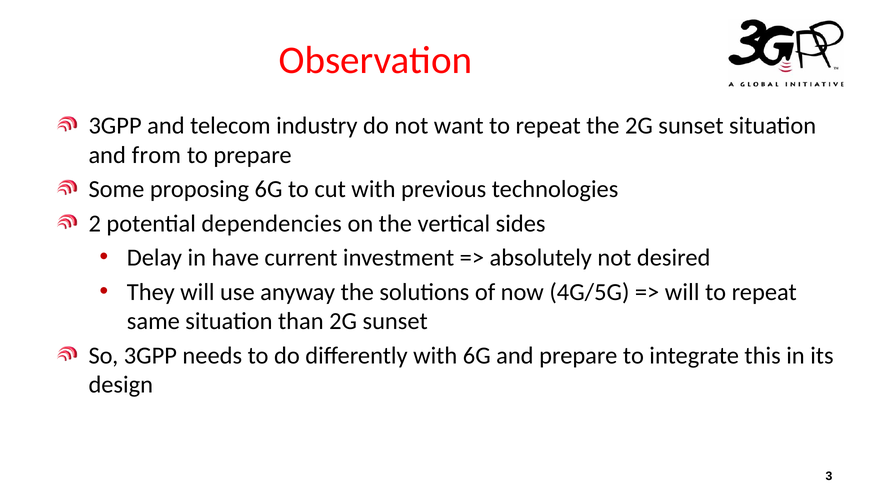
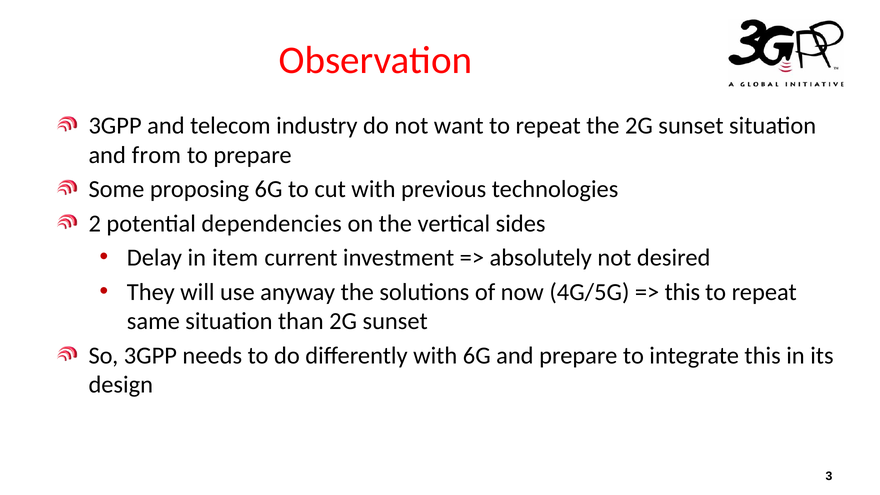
have: have -> item (235, 258)
will: will -> this (682, 292)
